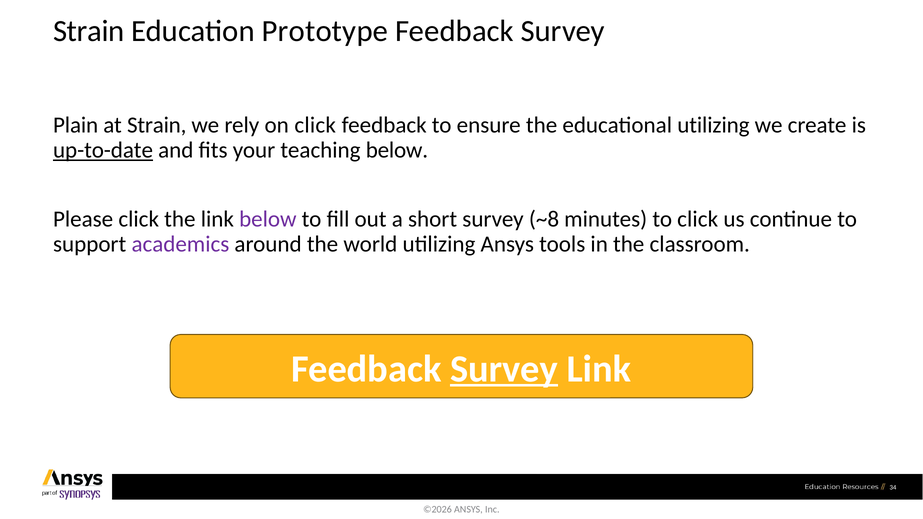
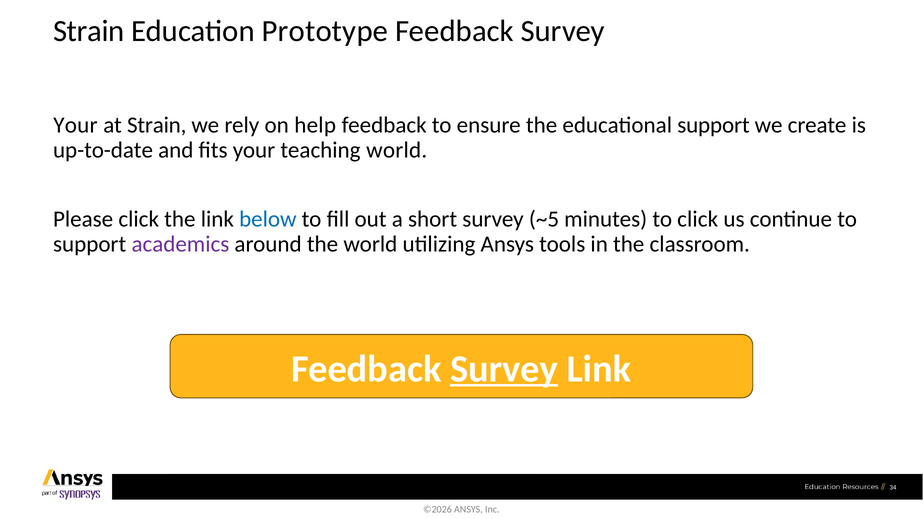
Plain: Plain -> Your (75, 125)
on click: click -> help (315, 125)
educational utilizing: utilizing -> support (713, 125)
up-to-date underline: present -> none (103, 150)
teaching below: below -> world (397, 150)
below colour: purple -> blue (268, 219)
~8: ~8 -> ~5 (544, 219)
